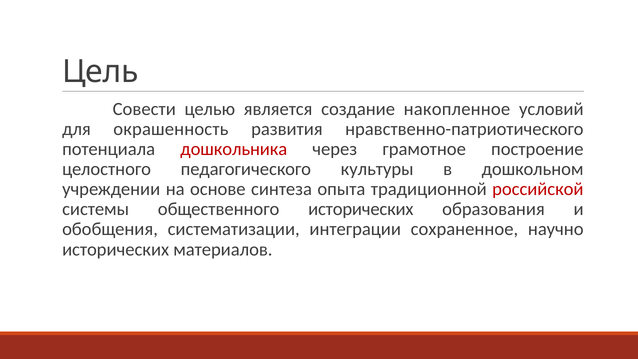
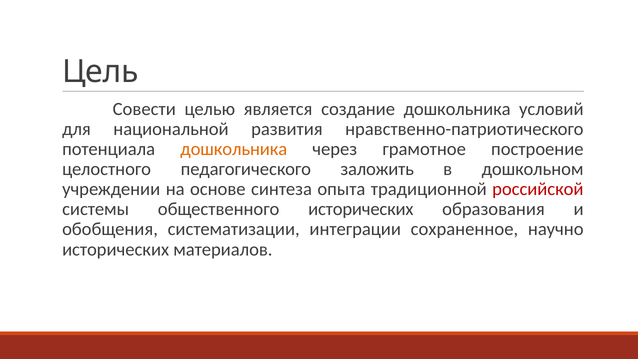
создание накопленное: накопленное -> дошкольника (457, 109)
окрашенность: окрашенность -> национальной (171, 129)
дошкольника colour: red -> orange (234, 149)
культуры: культуры -> заложить (377, 169)
